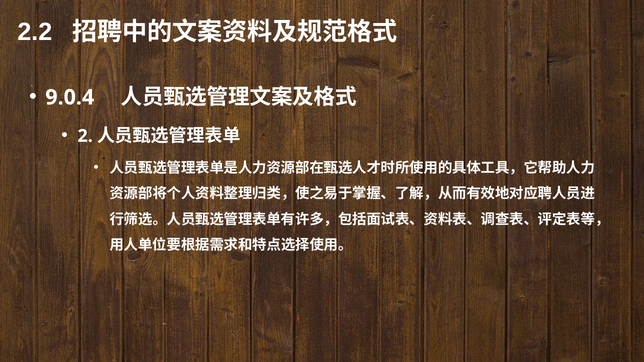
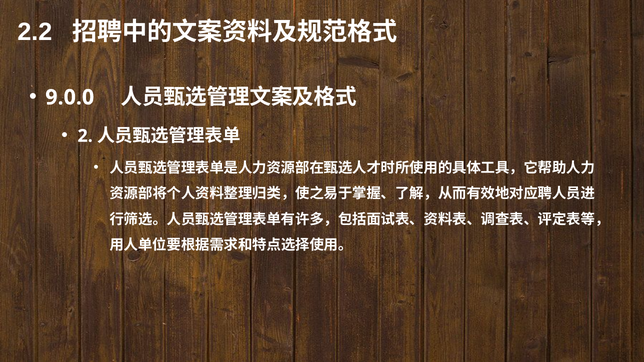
9.0.4: 9.0.4 -> 9.0.0 (70, 97)
